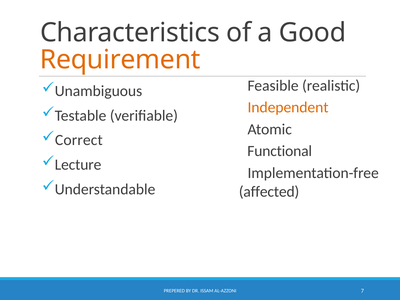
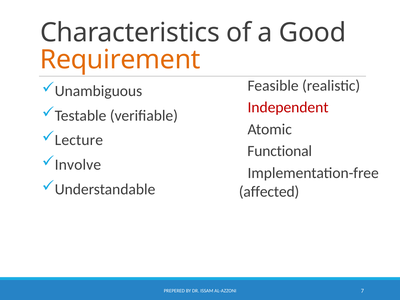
Independent colour: orange -> red (288, 108)
Correct: Correct -> Lecture (79, 140)
Lecture: Lecture -> Involve (78, 165)
